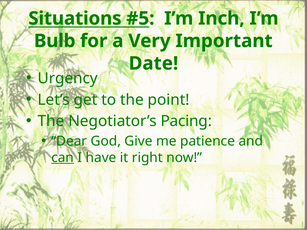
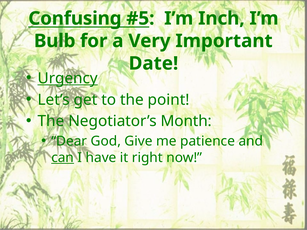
Situations: Situations -> Confusing (75, 18)
Urgency underline: none -> present (68, 78)
Pacing: Pacing -> Month (186, 121)
